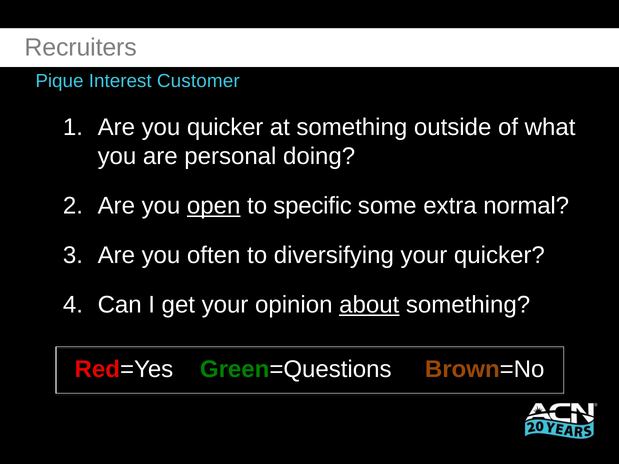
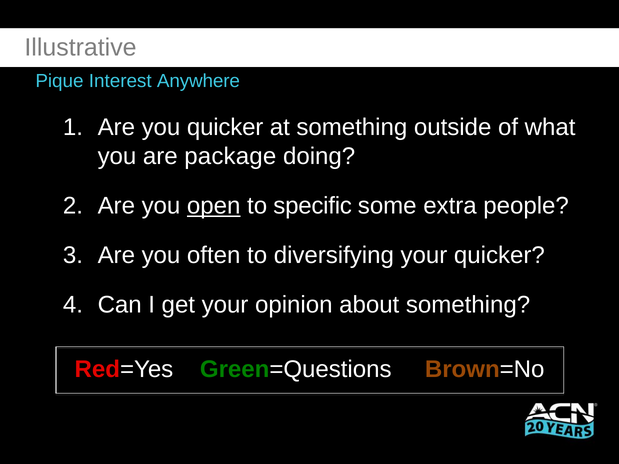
Recruiters: Recruiters -> Illustrative (81, 47)
Customer: Customer -> Anywhere (198, 81)
personal: personal -> package (230, 156)
normal: normal -> people (526, 206)
about underline: present -> none (369, 305)
